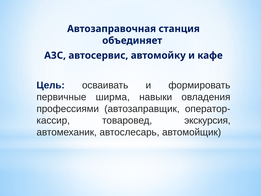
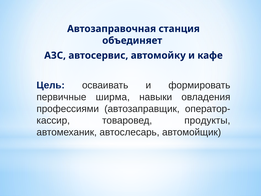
экскурсия: экскурсия -> продукты (207, 120)
